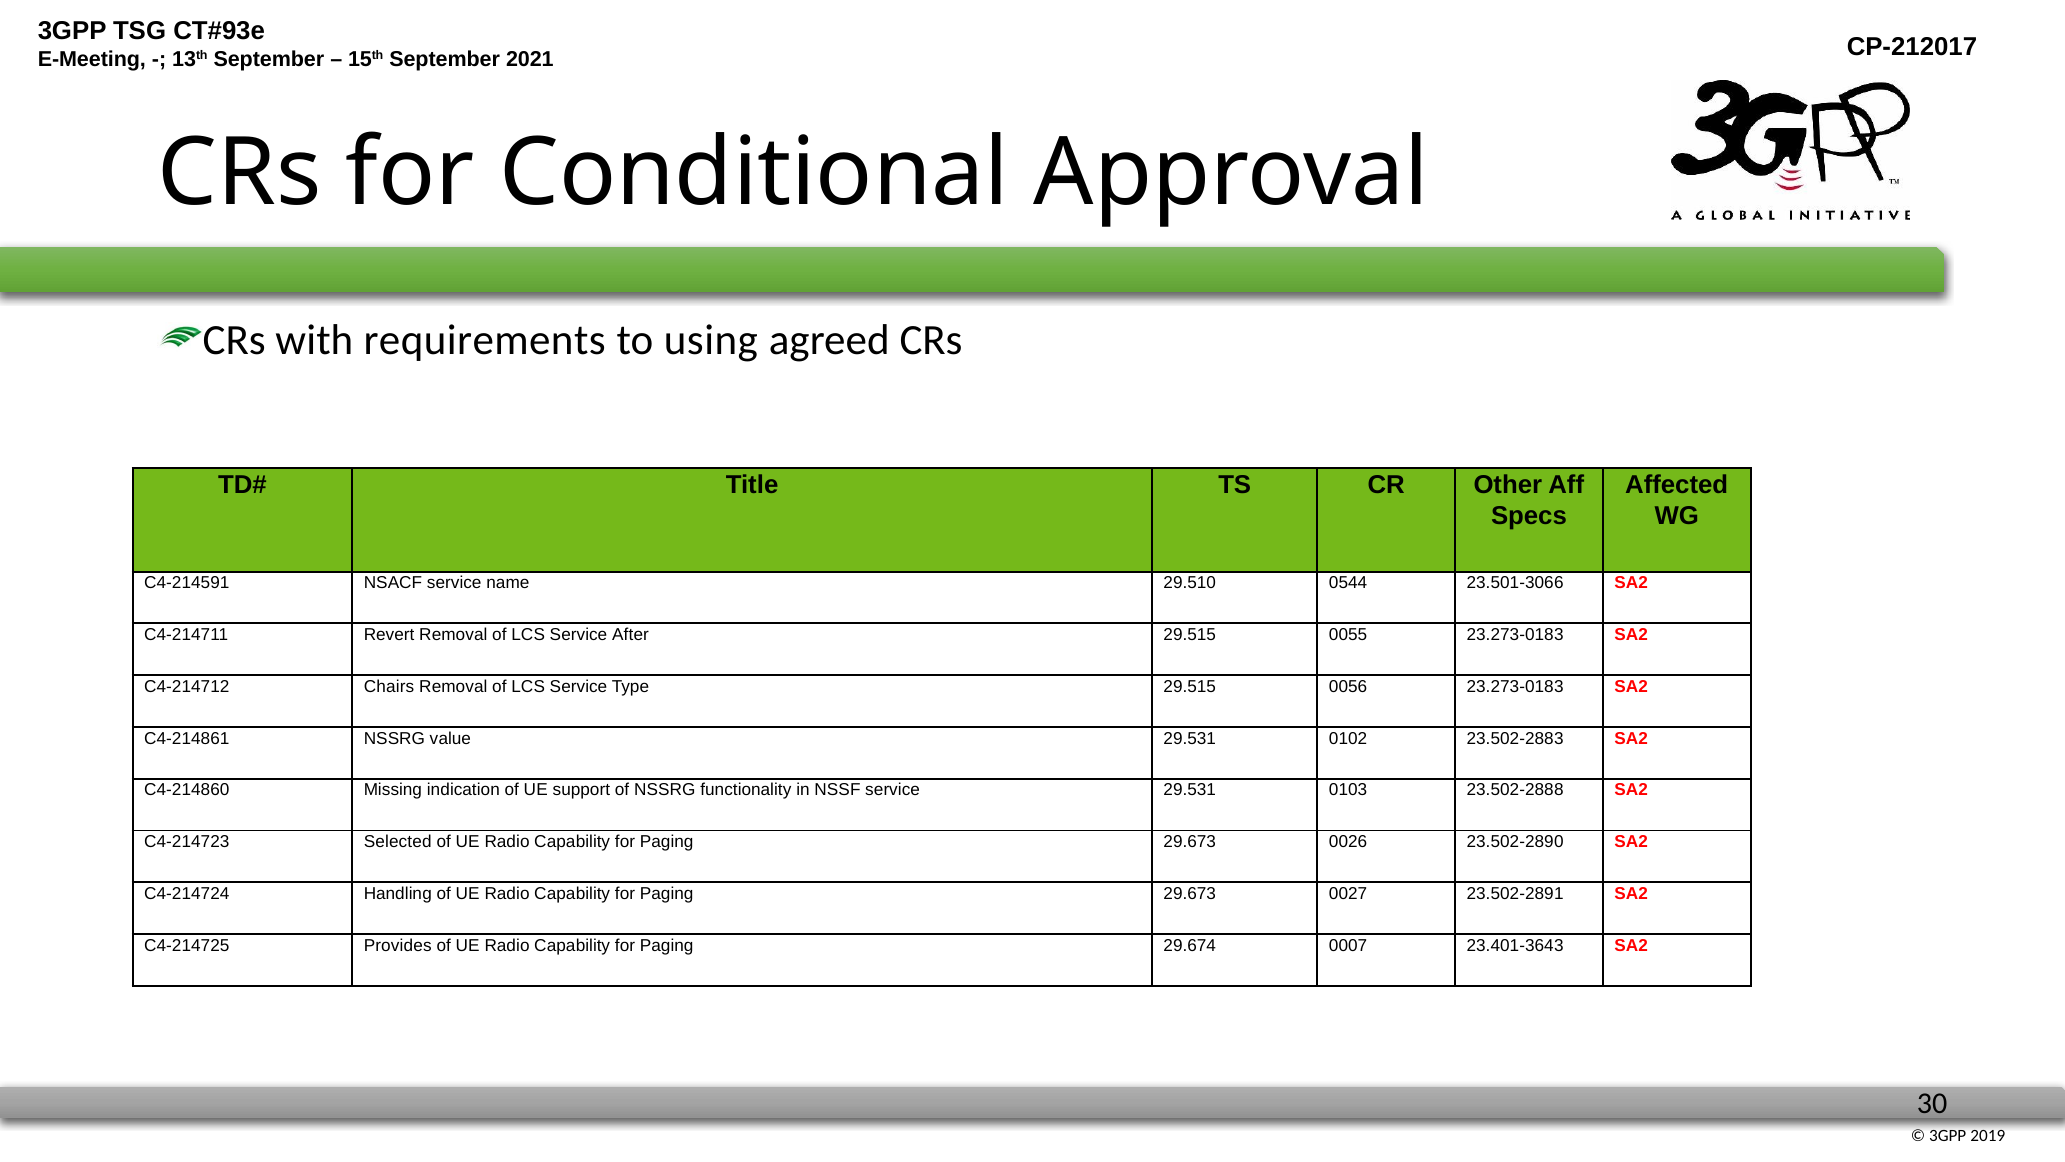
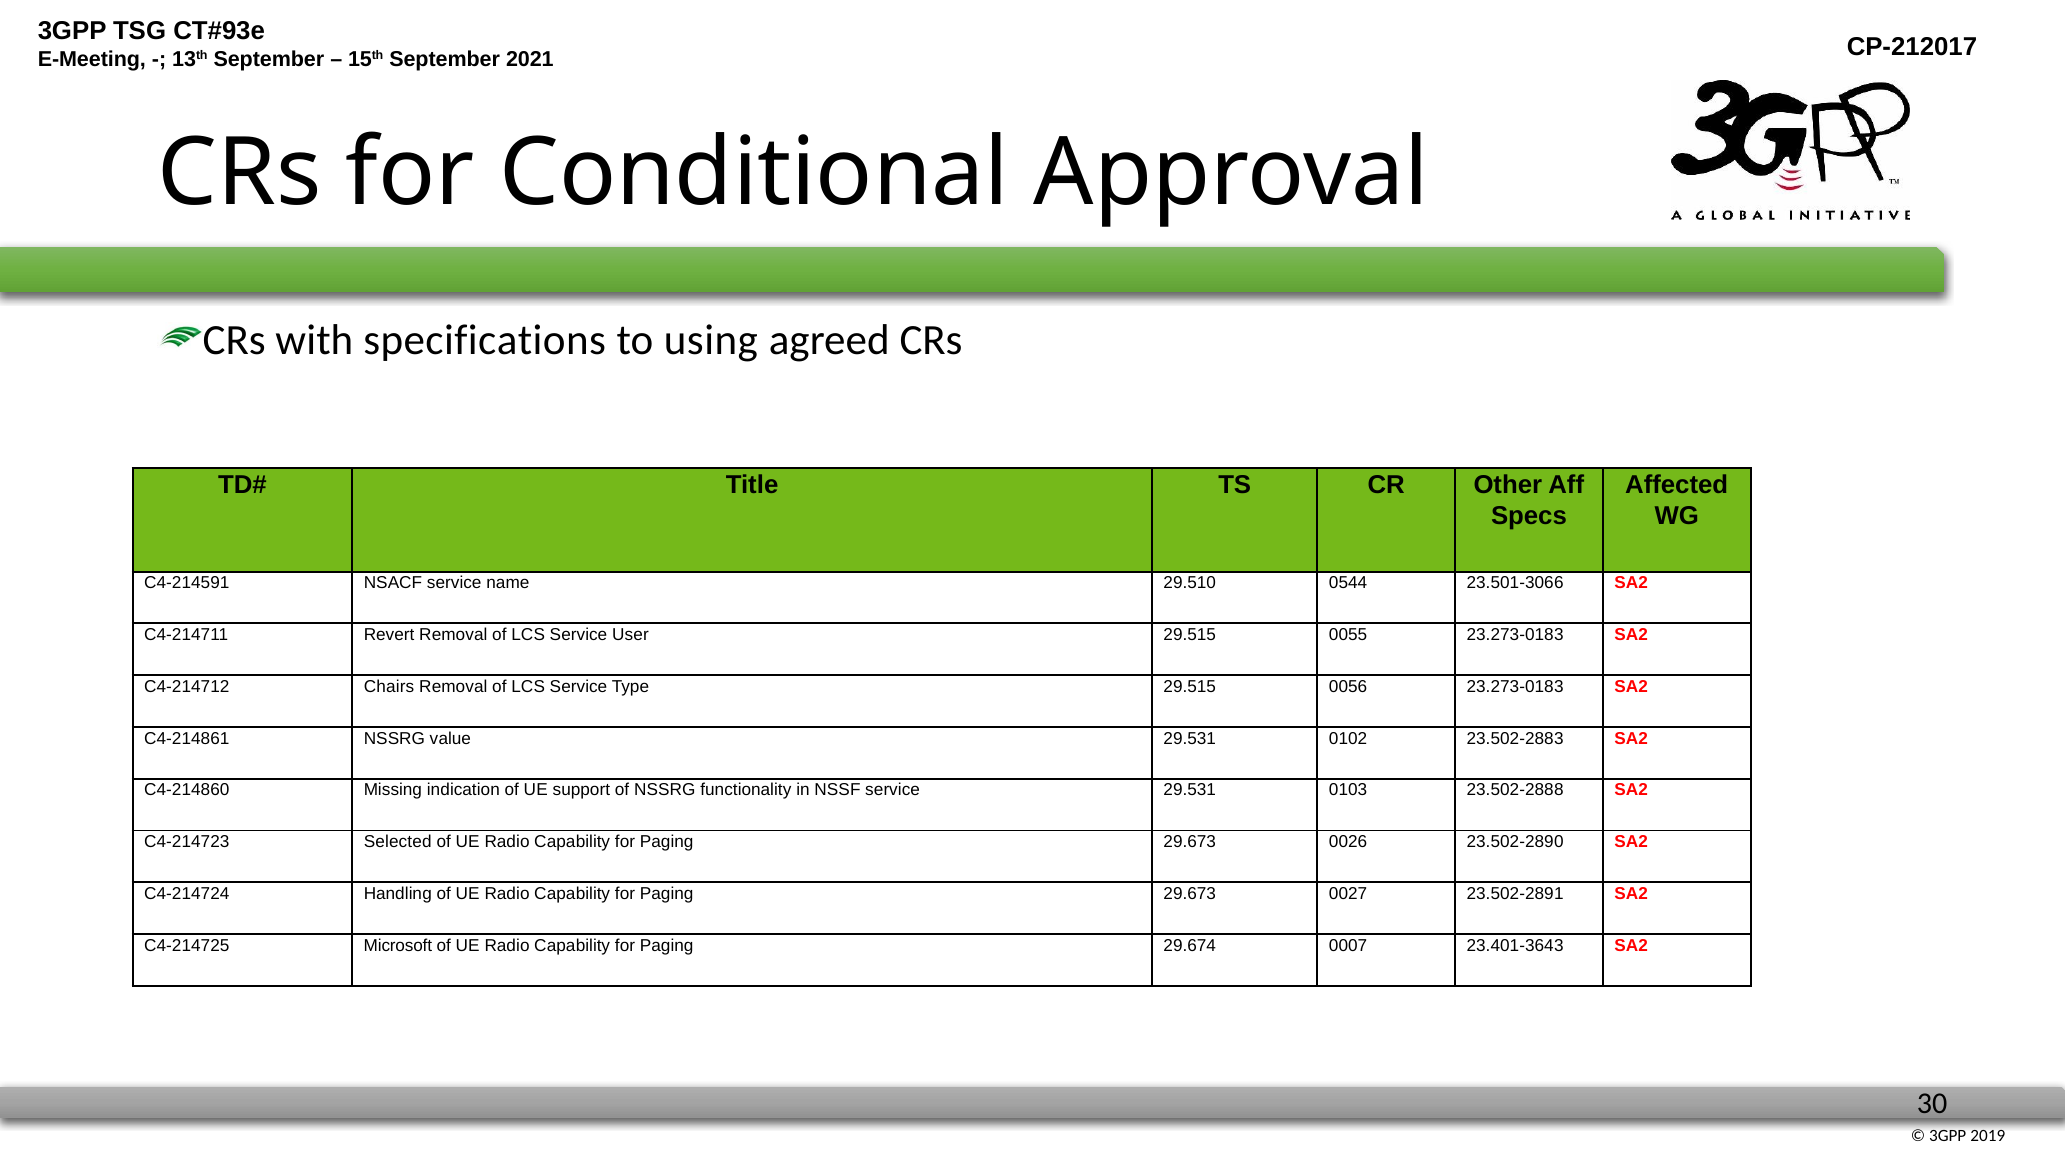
requirements: requirements -> specifications (485, 340)
After: After -> User (630, 635)
Provides: Provides -> Microsoft (398, 945)
